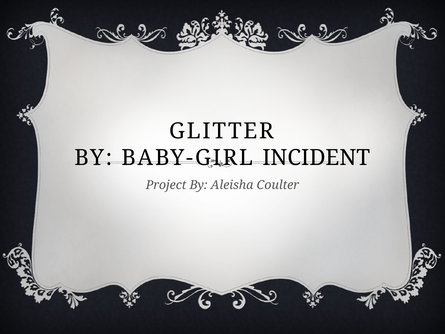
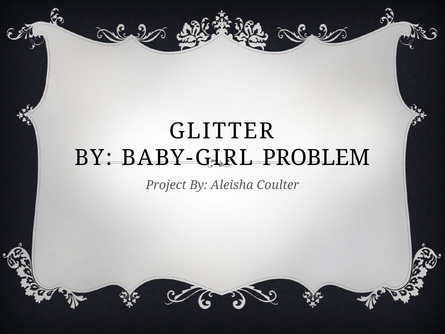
INCIDENT: INCIDENT -> PROBLEM (316, 158)
